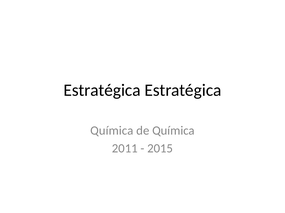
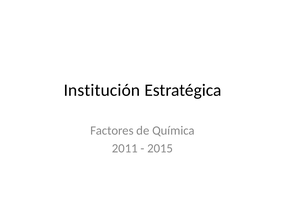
Estratégica: Estratégica -> Institución (102, 91)
Química: Química -> Factores (112, 131)
